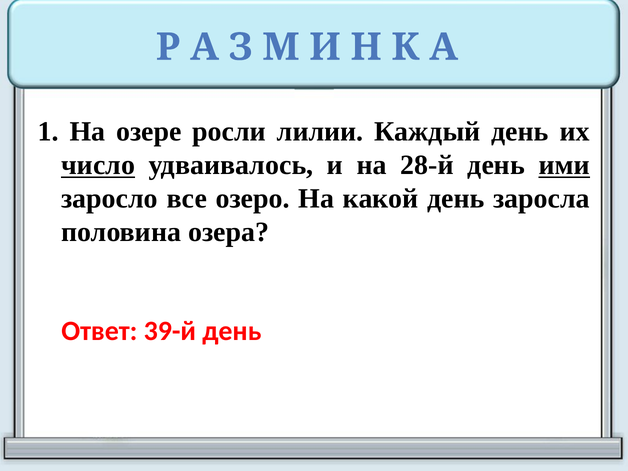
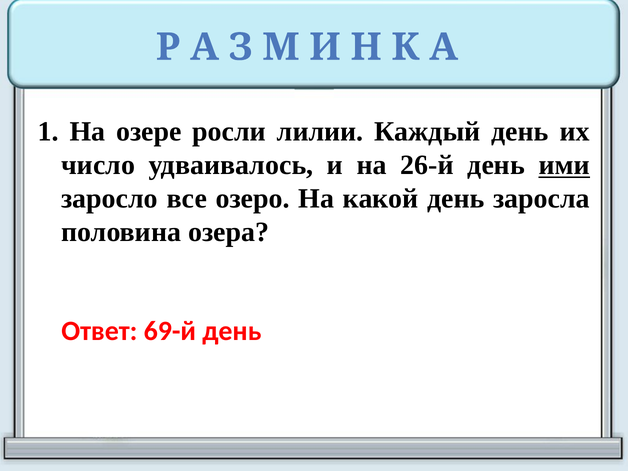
число underline: present -> none (98, 165)
28-й: 28-й -> 26-й (427, 165)
39-й: 39-й -> 69-й (170, 331)
